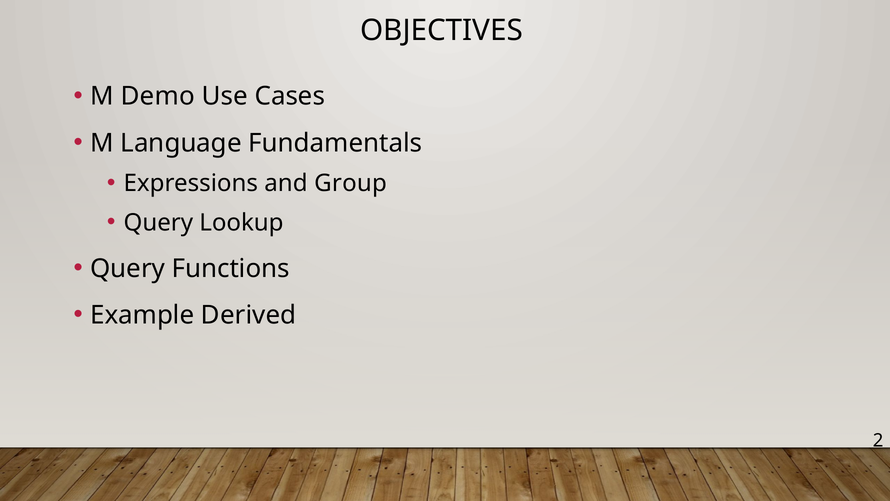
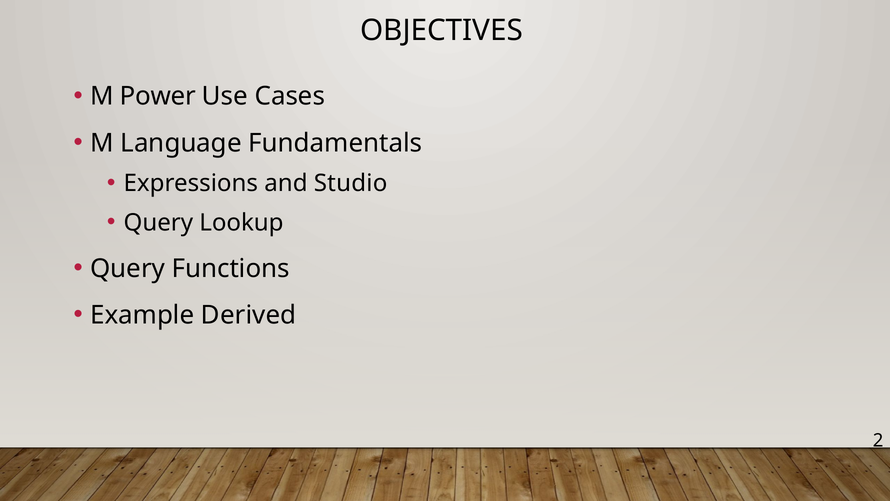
Demo: Demo -> Power (158, 96)
Group: Group -> Studio (351, 183)
